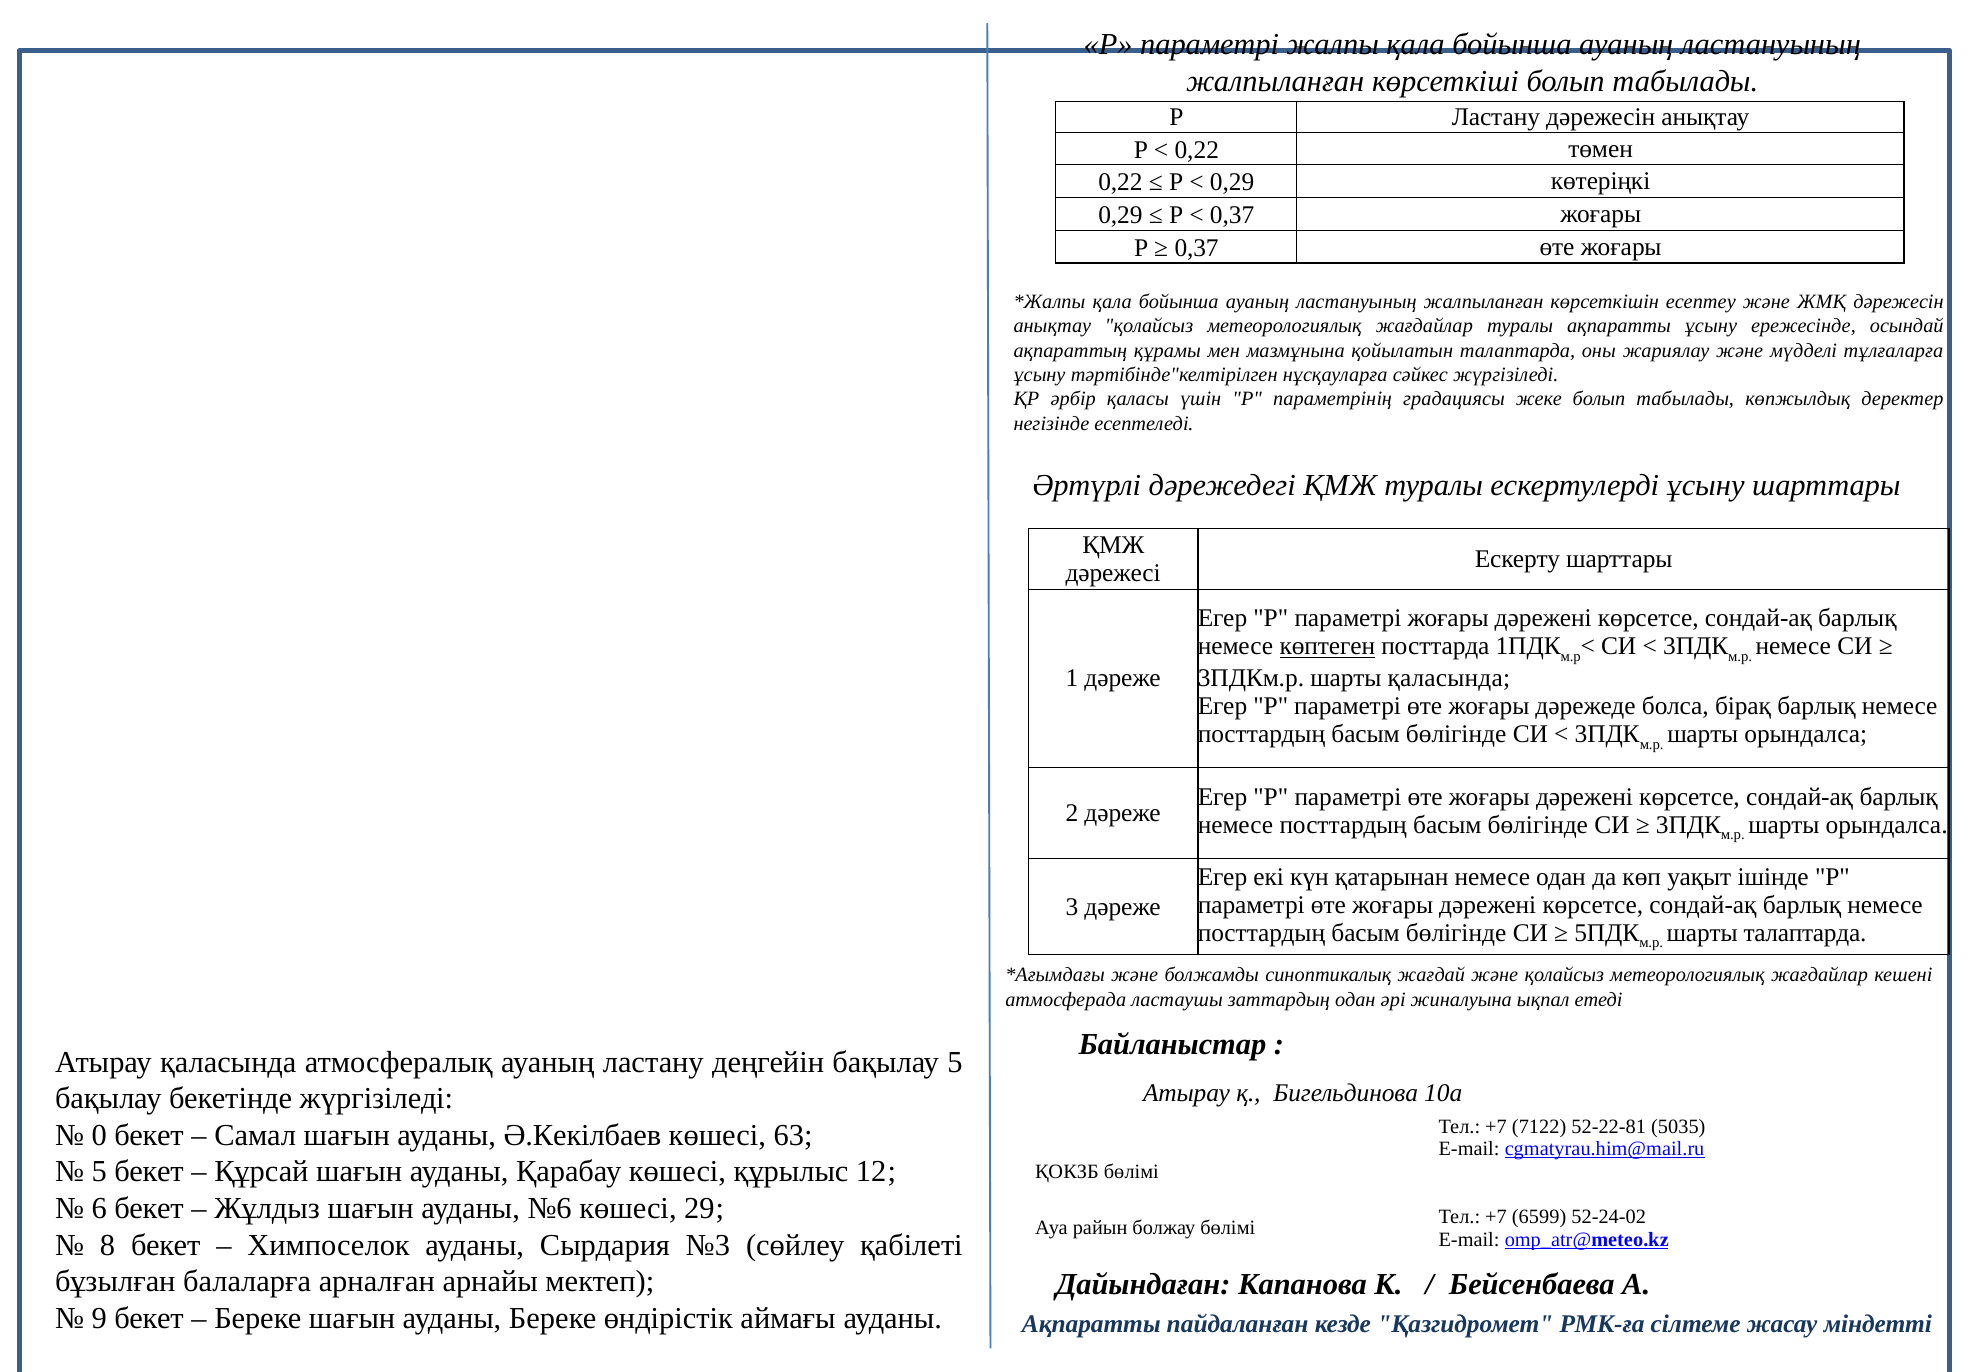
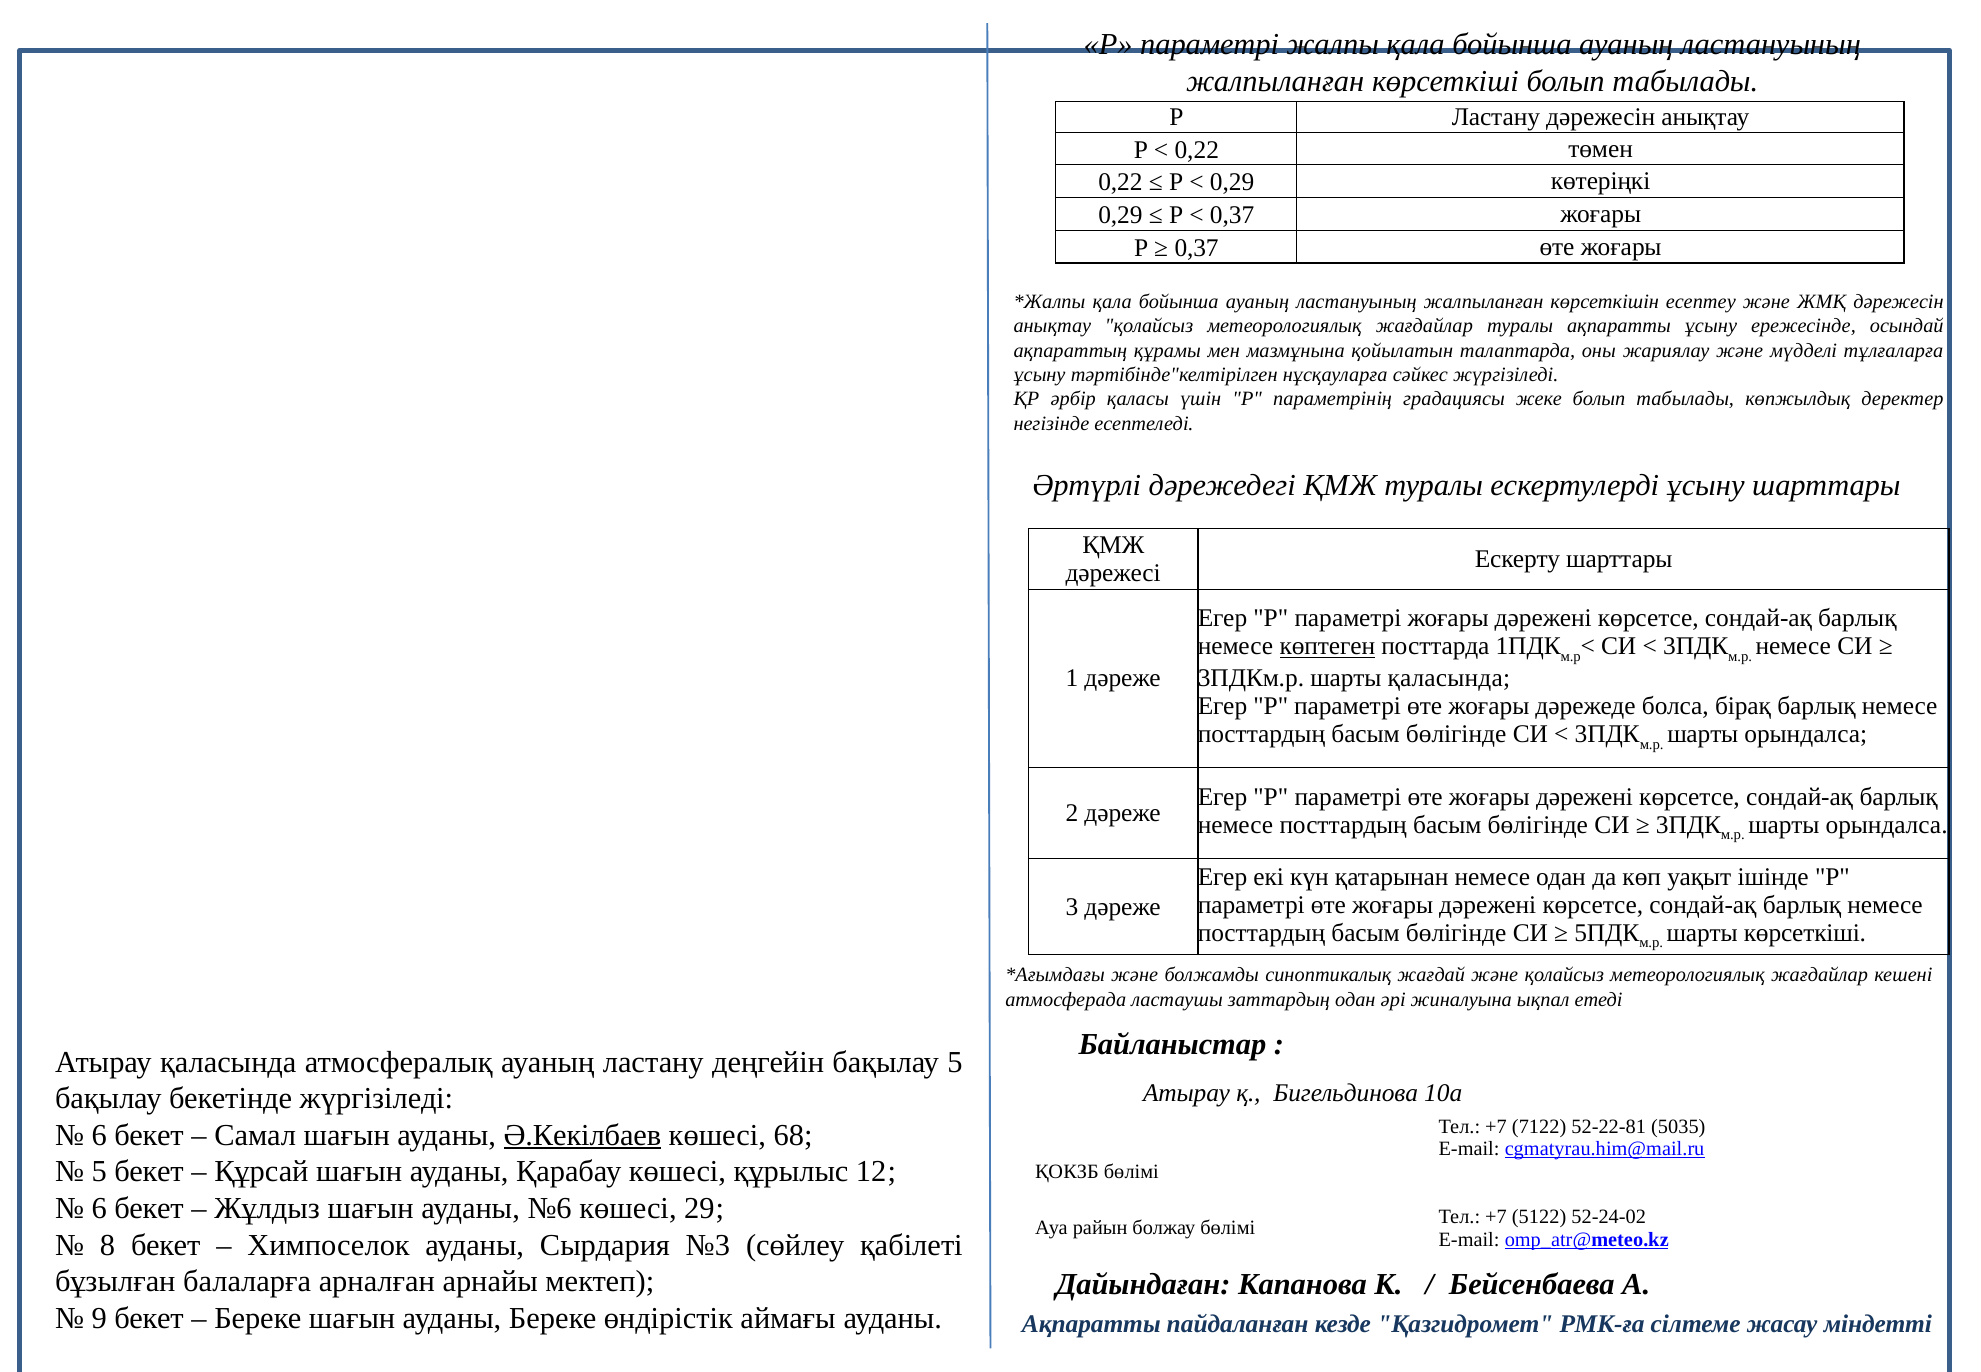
шарты талаптарда: талаптарда -> көрсеткіші (1805, 932)
0: 0 -> 6 (99, 1135)
Ә.Кекілбаев underline: none -> present (582, 1135)
63: 63 -> 68 (793, 1135)
6599: 6599 -> 5122 (1539, 1216)
